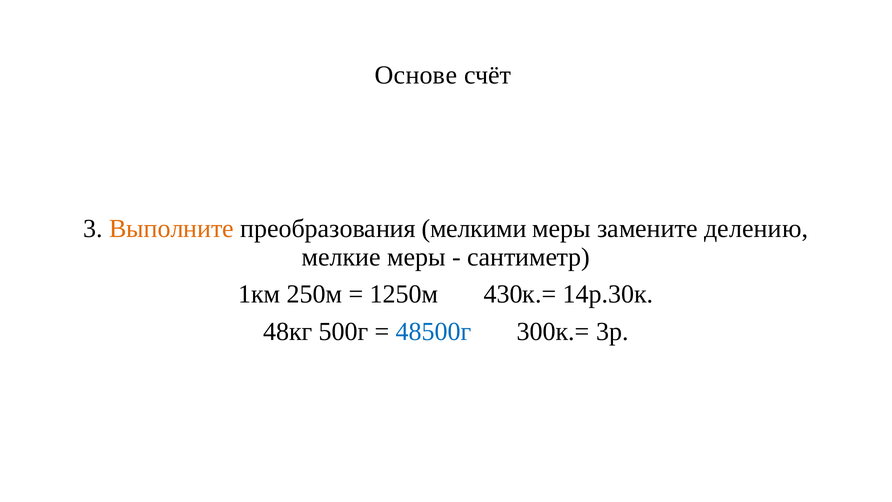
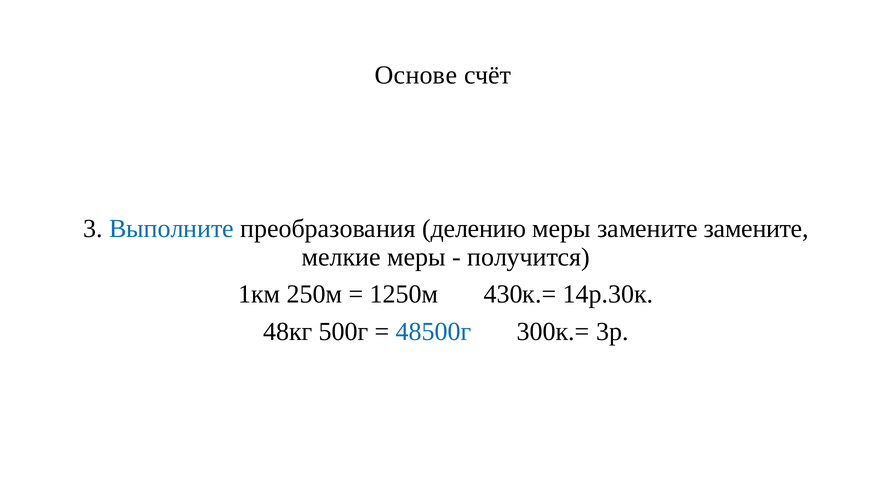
Выполните colour: orange -> blue (172, 229)
мелкими: мелкими -> делению (474, 229)
замените делению: делению -> замените (756, 229)
сантиметр: сантиметр -> получится (529, 257)
